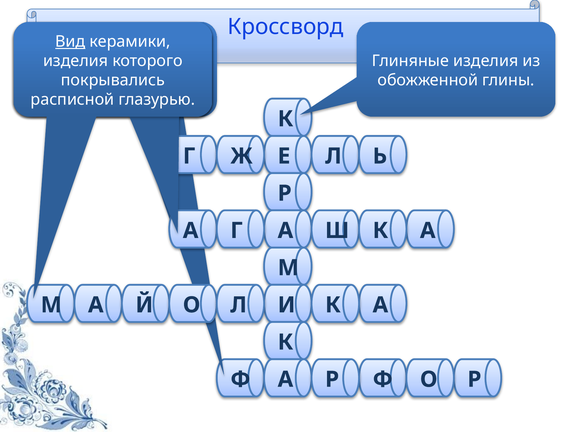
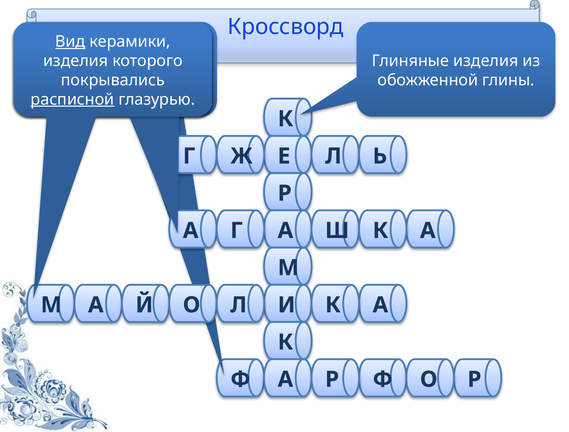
расписной underline: none -> present (72, 99)
